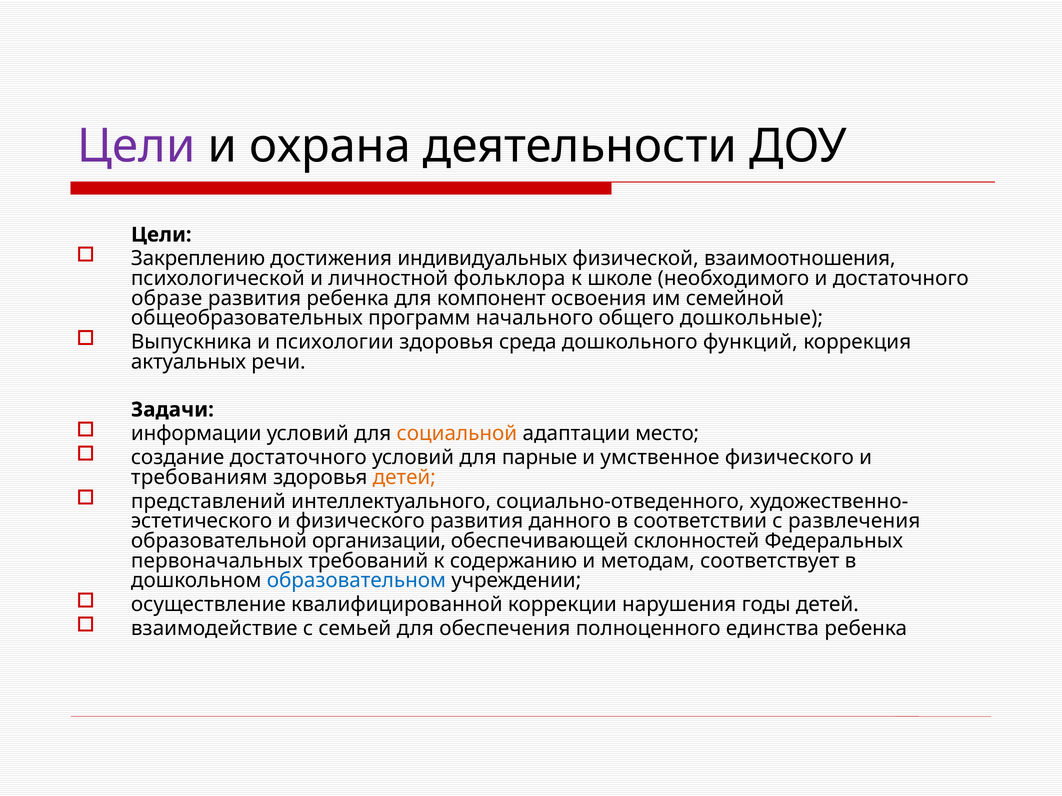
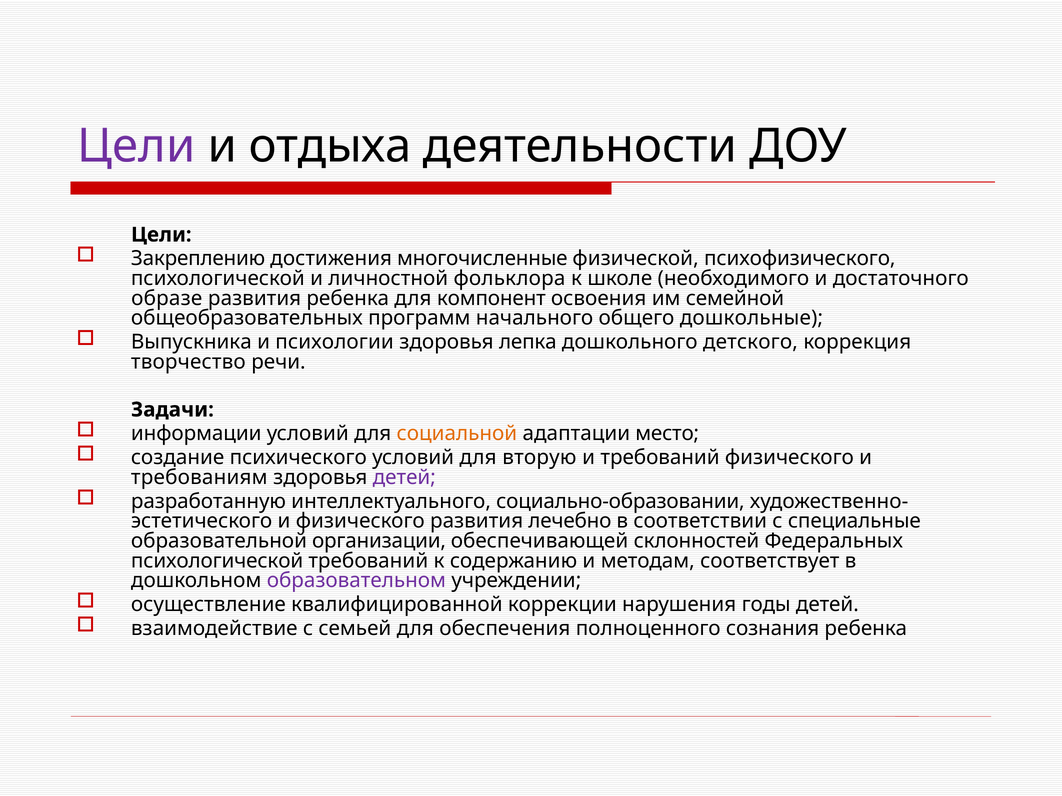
охрана: охрана -> отдыха (330, 146)
индивидуальных: индивидуальных -> многочисленные (482, 259)
взаимоотношения: взаимоотношения -> психофизического (800, 259)
среда: среда -> лепка (528, 342)
функций: функций -> детского (750, 342)
актуальных: актуальных -> творчество (188, 362)
создание достаточного: достаточного -> психического (298, 458)
парные: парные -> вторую (539, 458)
и умственное: умственное -> требований (660, 458)
детей colour: orange -> purple (404, 478)
представлений: представлений -> разработанную (208, 502)
социально-отведенного: социально-отведенного -> социально-образовании (620, 502)
данного: данного -> лечебно (570, 521)
развлечения: развлечения -> специальные (854, 521)
первоначальных: первоначальных -> психологической (217, 561)
образовательном colour: blue -> purple (356, 581)
единства: единства -> сознания (773, 629)
